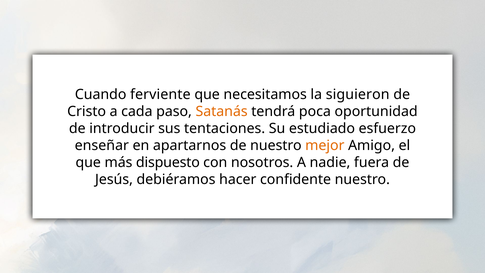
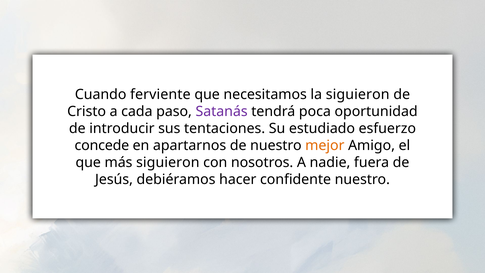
Satanás colour: orange -> purple (222, 111)
enseñar: enseñar -> concede (102, 145)
más dispuesto: dispuesto -> siguieron (168, 162)
